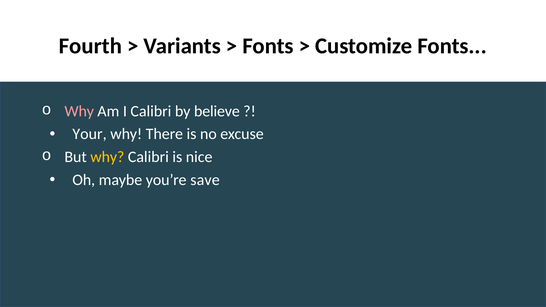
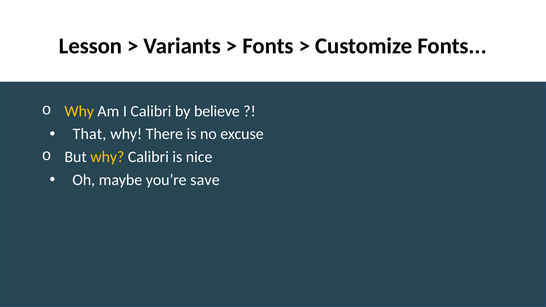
Fourth: Fourth -> Lesson (91, 46)
Why colour: pink -> yellow (79, 111)
Your: Your -> That (89, 134)
